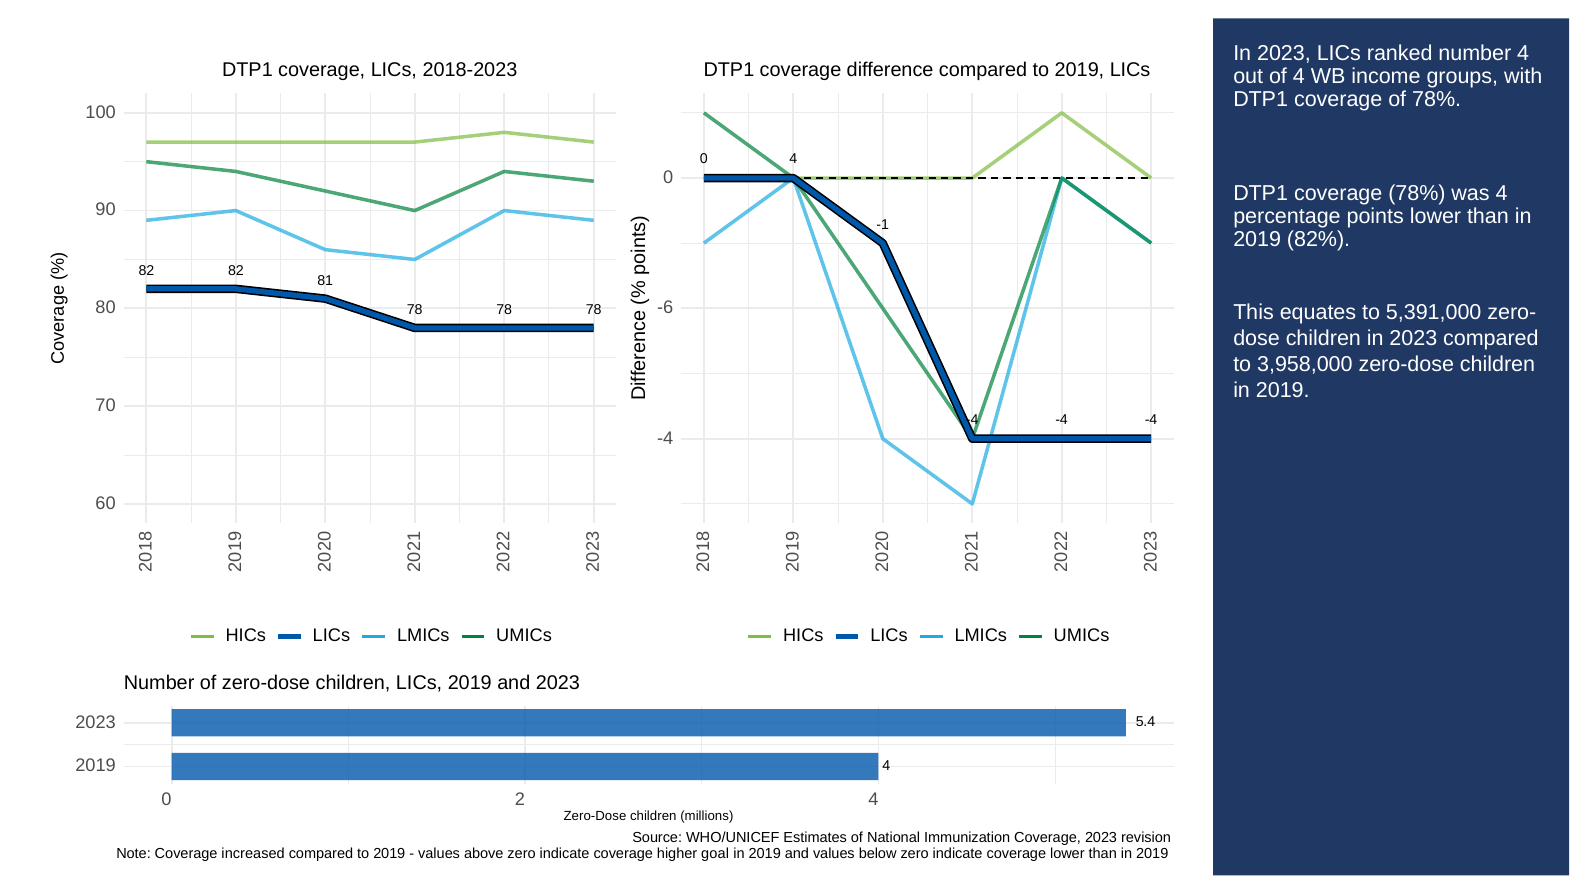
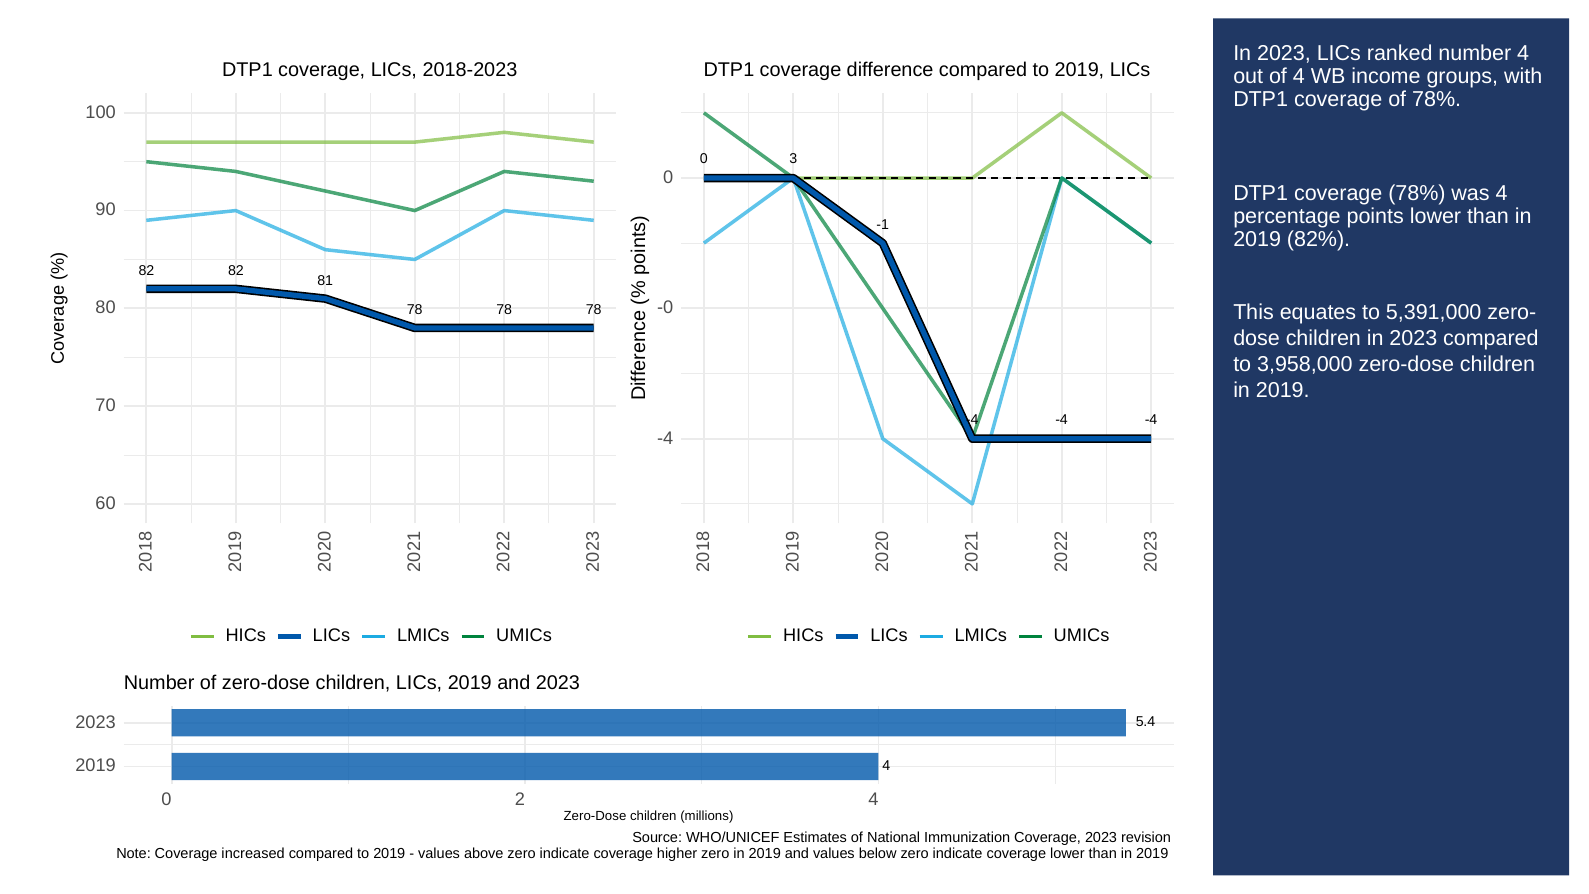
0 4: 4 -> 3 (793, 159)
-6: -6 -> -0 (665, 308)
higher goal: goal -> zero (715, 853)
